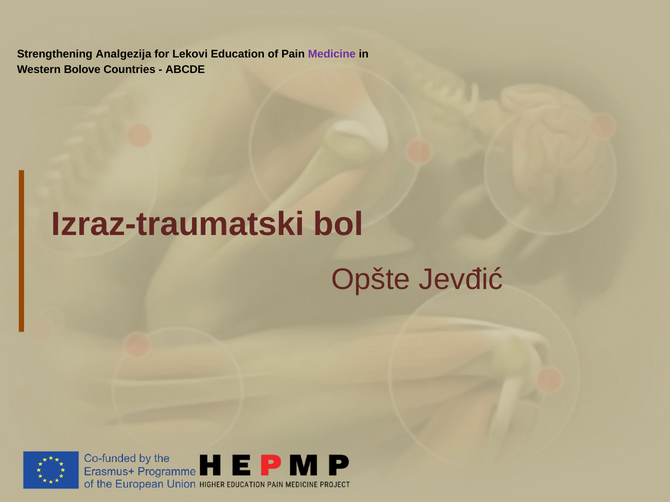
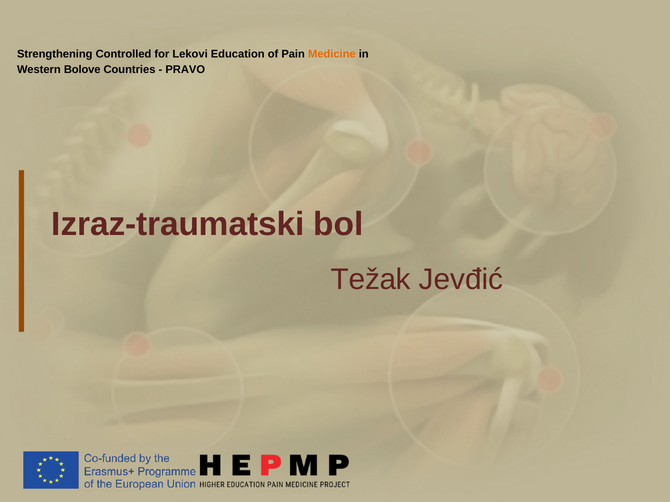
Analgezija: Analgezija -> Controlled (124, 54)
Medicine colour: purple -> orange (332, 54)
ABCDE: ABCDE -> PRAVO (185, 70)
Opšte: Opšte -> Težak (371, 280)
